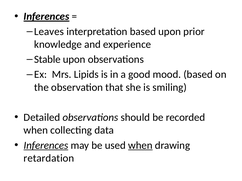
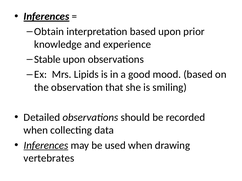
Leaves: Leaves -> Obtain (49, 32)
when underline: present -> none (140, 146)
retardation: retardation -> vertebrates (49, 159)
